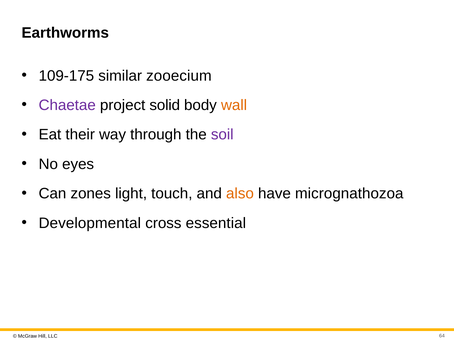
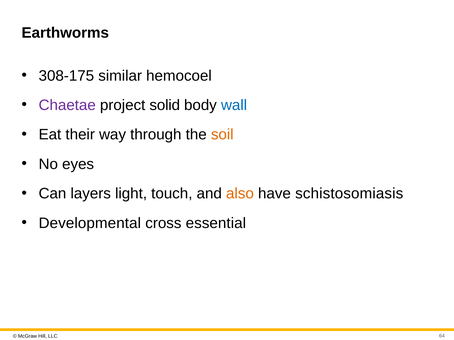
109-175: 109-175 -> 308-175 (66, 76)
zooecium: zooecium -> hemocoel (179, 76)
wall colour: orange -> blue (234, 105)
soil colour: purple -> orange (222, 135)
zones: zones -> layers (91, 194)
micrognathozoa: micrognathozoa -> schistosomiasis (349, 194)
